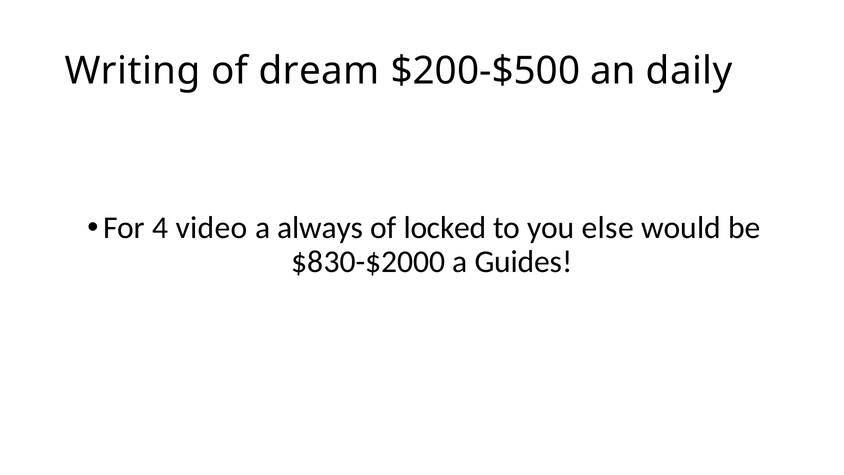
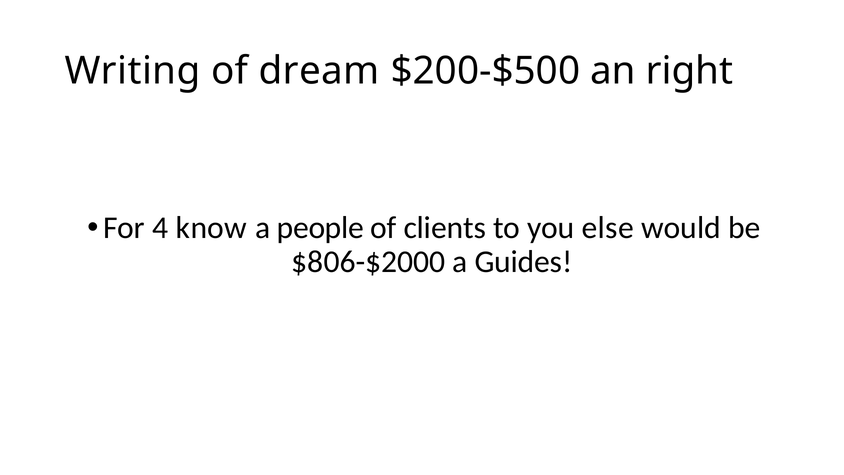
daily: daily -> right (689, 71)
video: video -> know (211, 228)
always: always -> people (320, 228)
locked: locked -> clients (445, 228)
$830-$2000: $830-$2000 -> $806-$2000 (368, 262)
